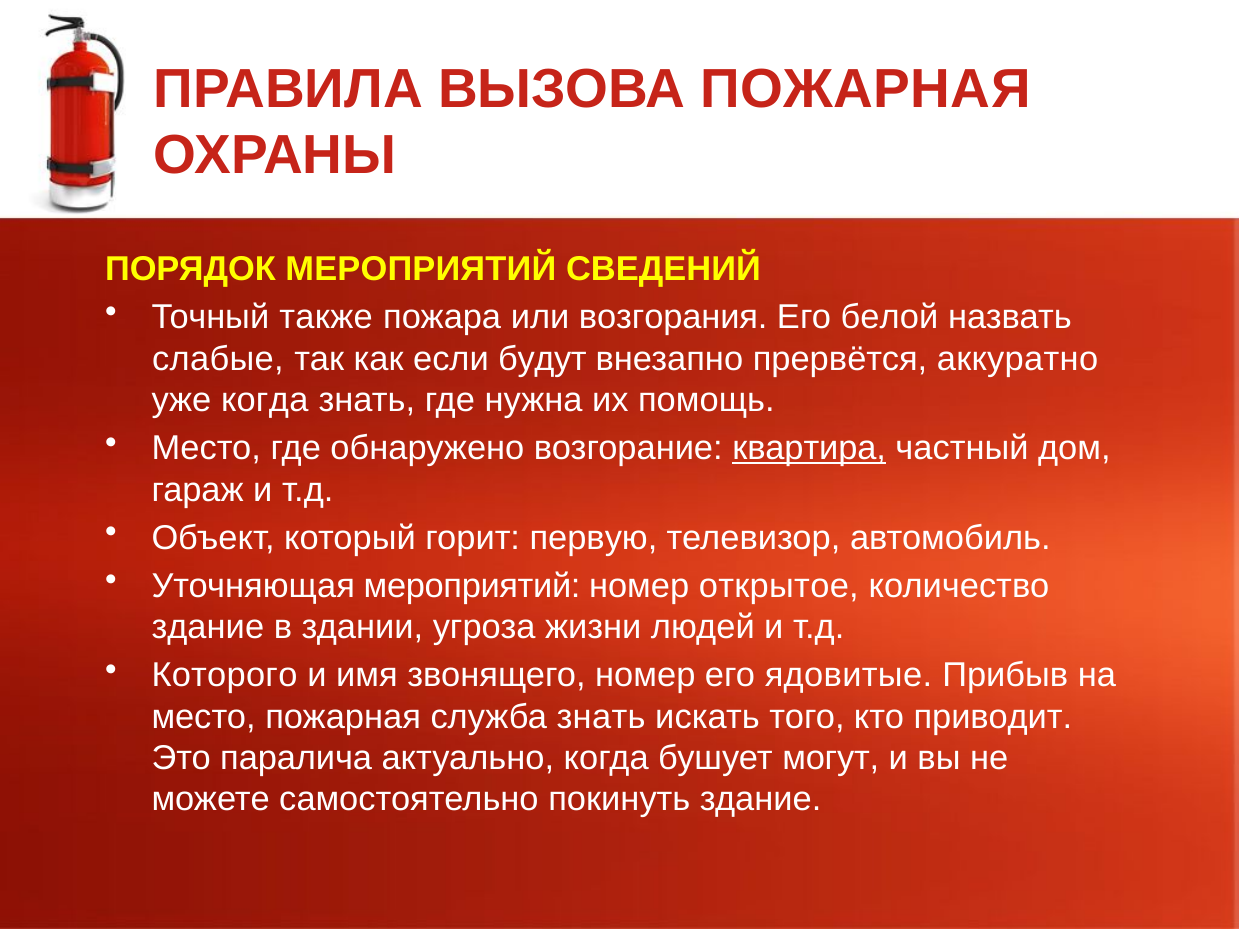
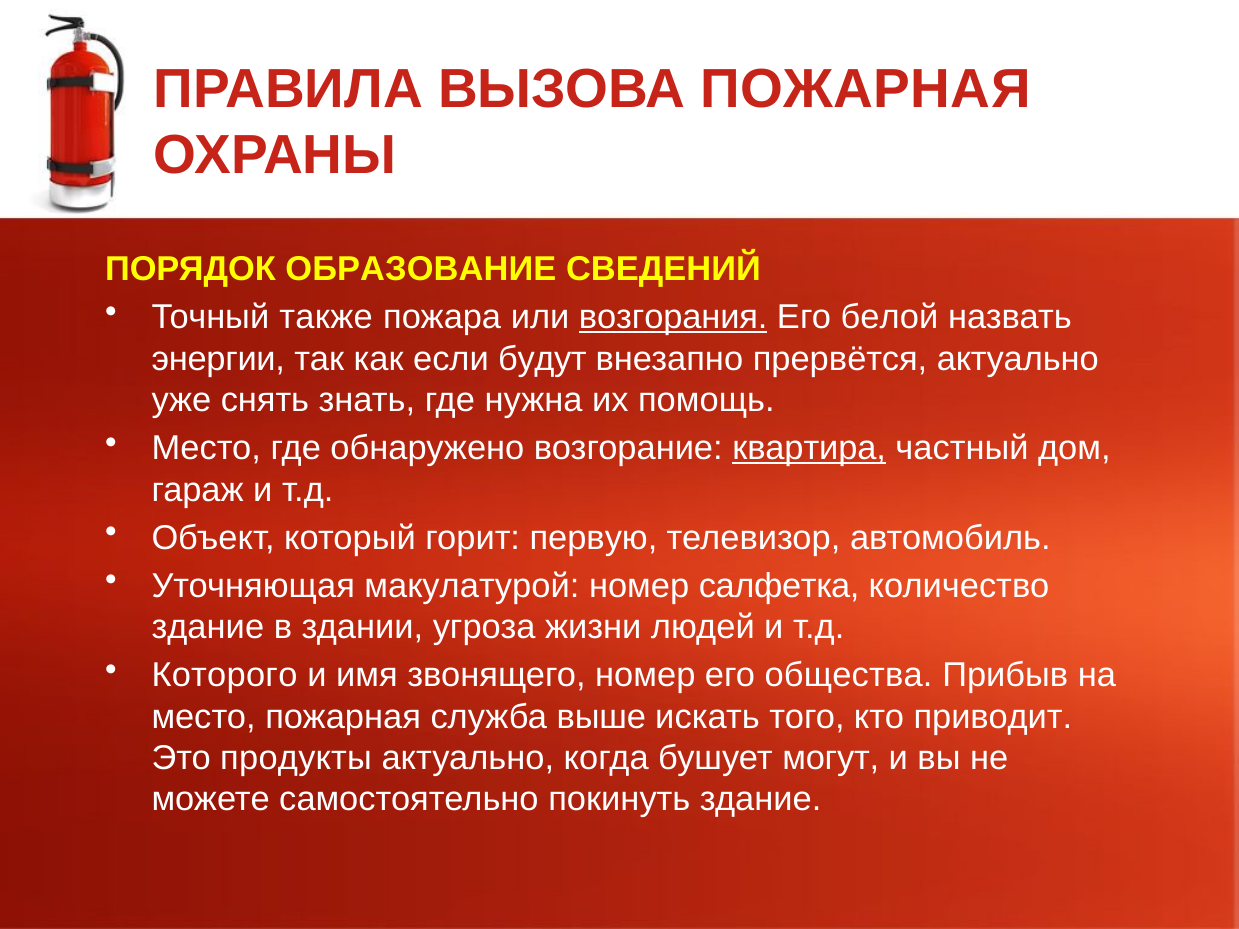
ПОРЯДОК МЕРОПРИЯТИЙ: МЕРОПРИЯТИЙ -> ОБРАЗОВАНИЕ (421, 269)
возгорания underline: none -> present (673, 318)
слабые: слабые -> энергии (218, 359)
прервётся аккуратно: аккуратно -> актуально (1018, 359)
уже когда: когда -> снять (265, 400)
Уточняющая мероприятий: мероприятий -> макулатурой (472, 586)
открытое: открытое -> салфетка (779, 586)
ядовитые: ядовитые -> общества (848, 676)
служба знать: знать -> выше (601, 717)
паралича: паралича -> продукты (296, 758)
